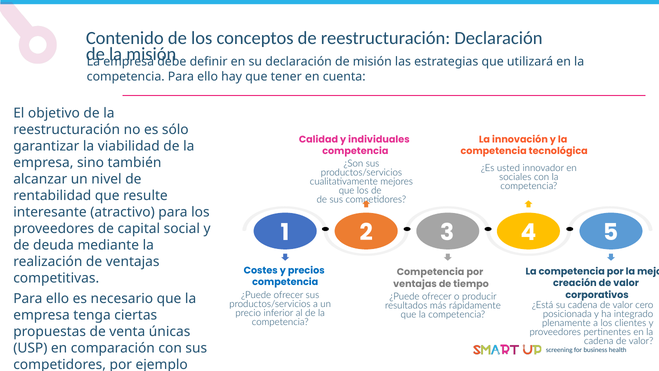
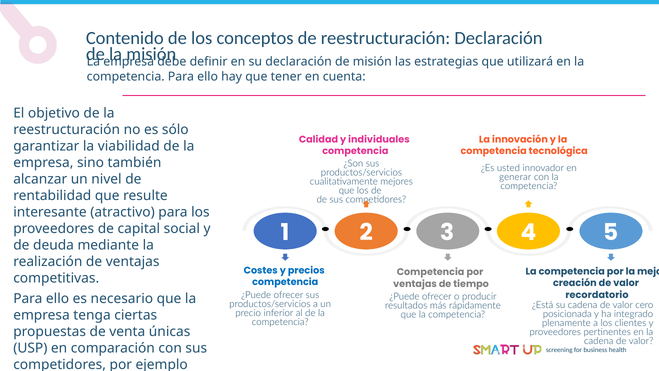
sociales: sociales -> generar (515, 177)
corporativos: corporativos -> recordatorio (597, 295)
